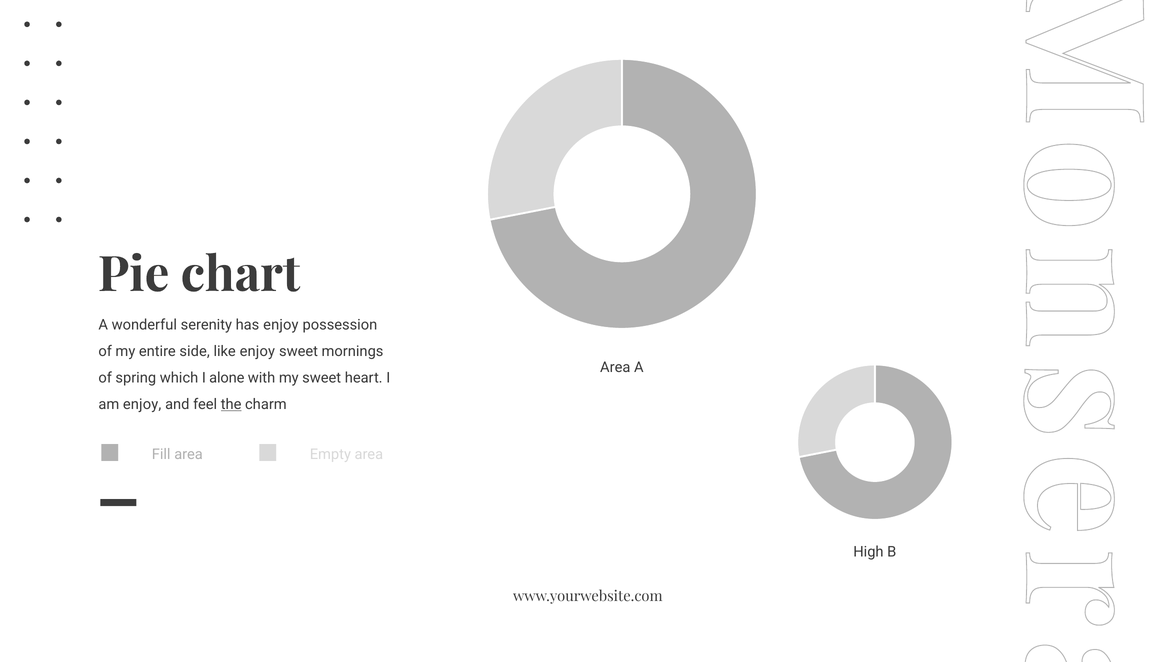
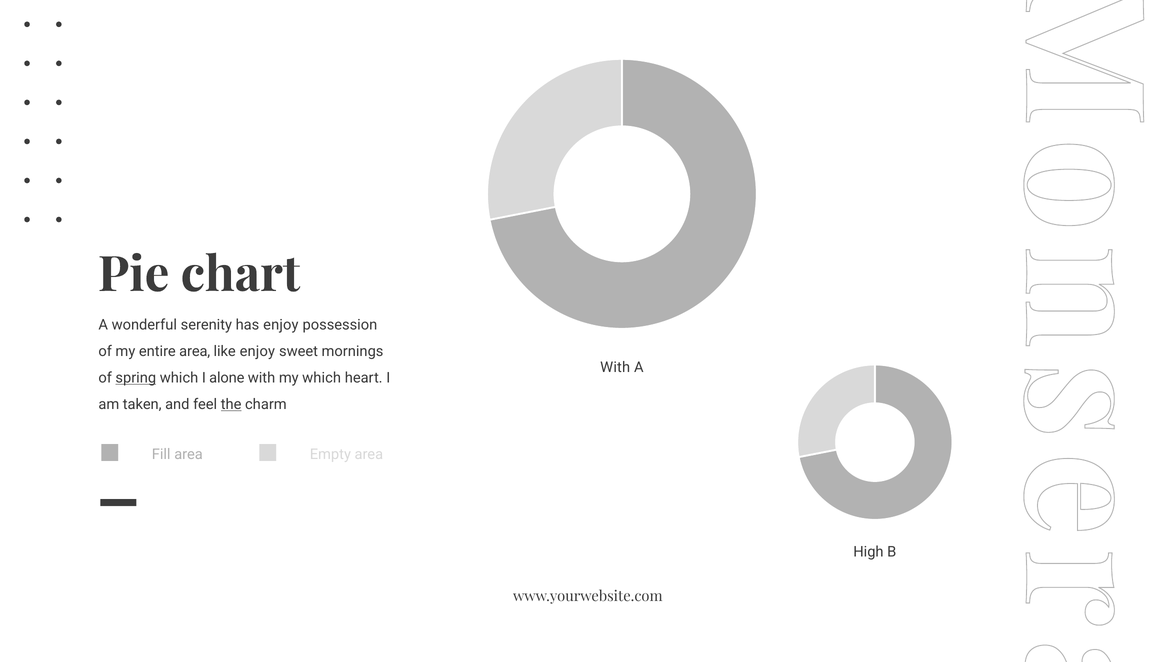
entire side: side -> area (195, 351)
Area: Area -> With (615, 367)
spring underline: none -> present (136, 378)
my sweet: sweet -> which (322, 378)
am enjoy: enjoy -> taken (142, 404)
